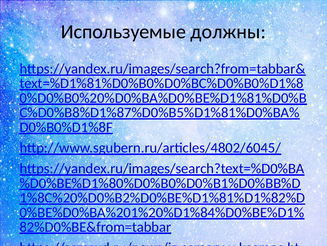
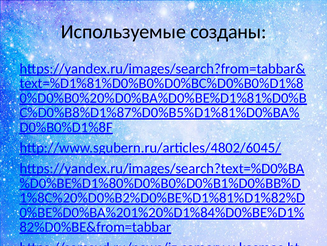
должны: должны -> созданы (228, 32)
